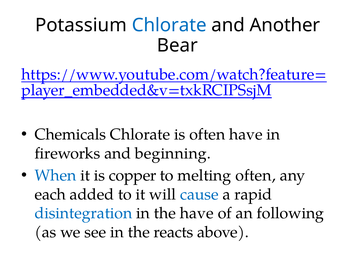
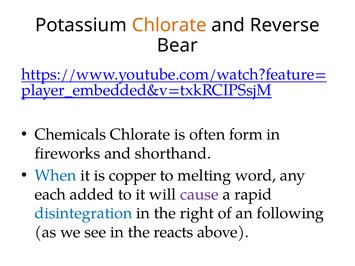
Chlorate colour: blue -> orange (169, 25)
Another: Another -> Reverse (285, 25)
often have: have -> form (246, 135)
beginning: beginning -> shorthand (173, 153)
melting often: often -> word (256, 176)
cause colour: blue -> purple (199, 195)
the have: have -> right (197, 213)
